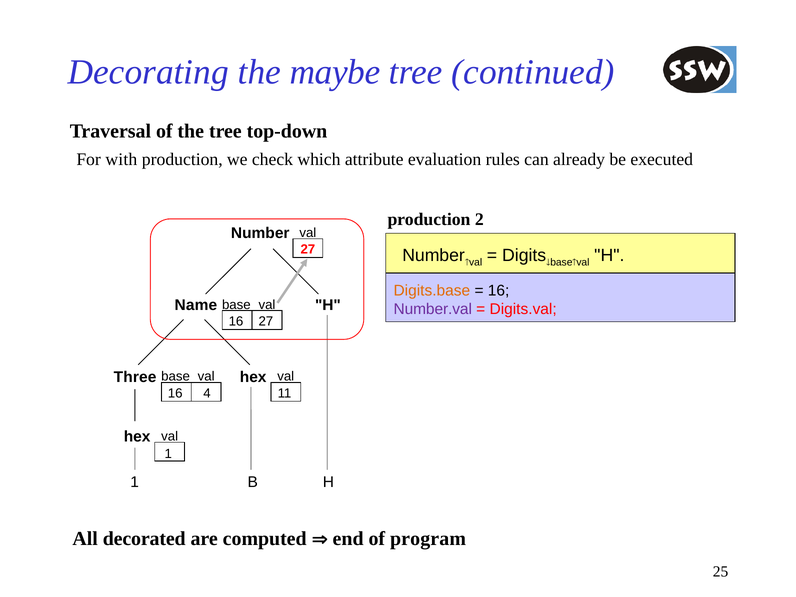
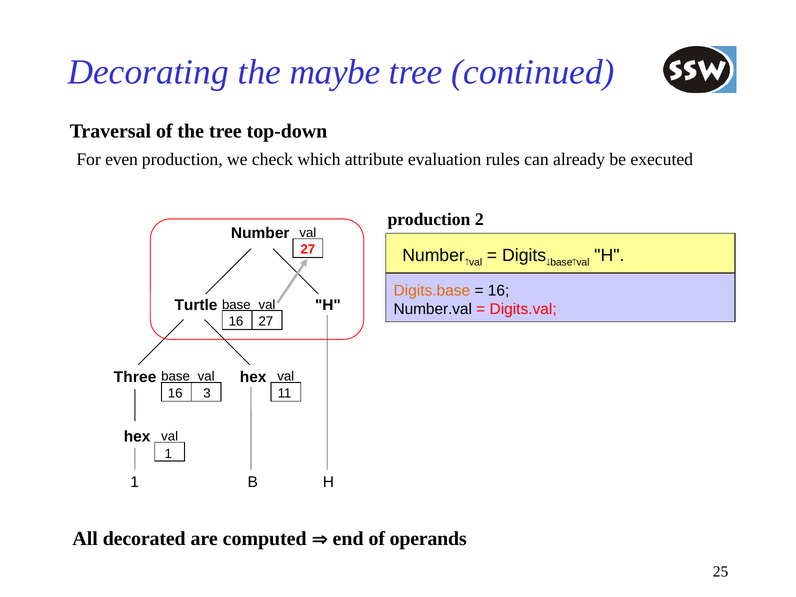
with: with -> even (122, 160)
Name: Name -> Turtle (196, 305)
Number.val colour: purple -> black (433, 309)
4: 4 -> 3 (207, 393)
program: program -> operands (428, 539)
